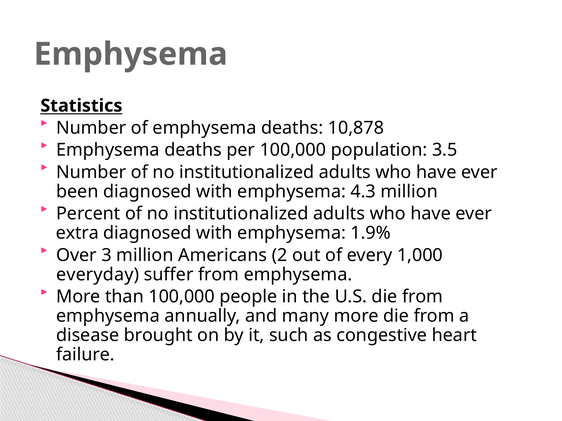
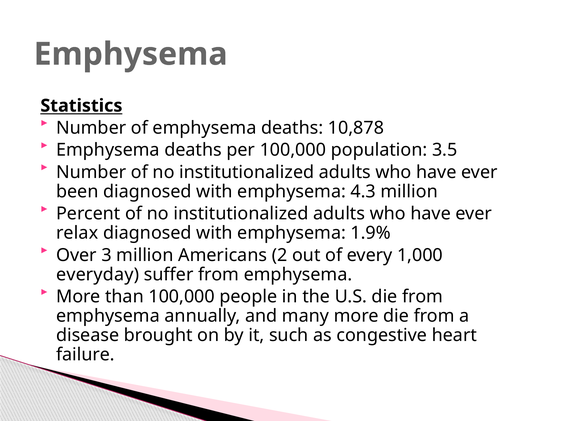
extra: extra -> relax (77, 233)
